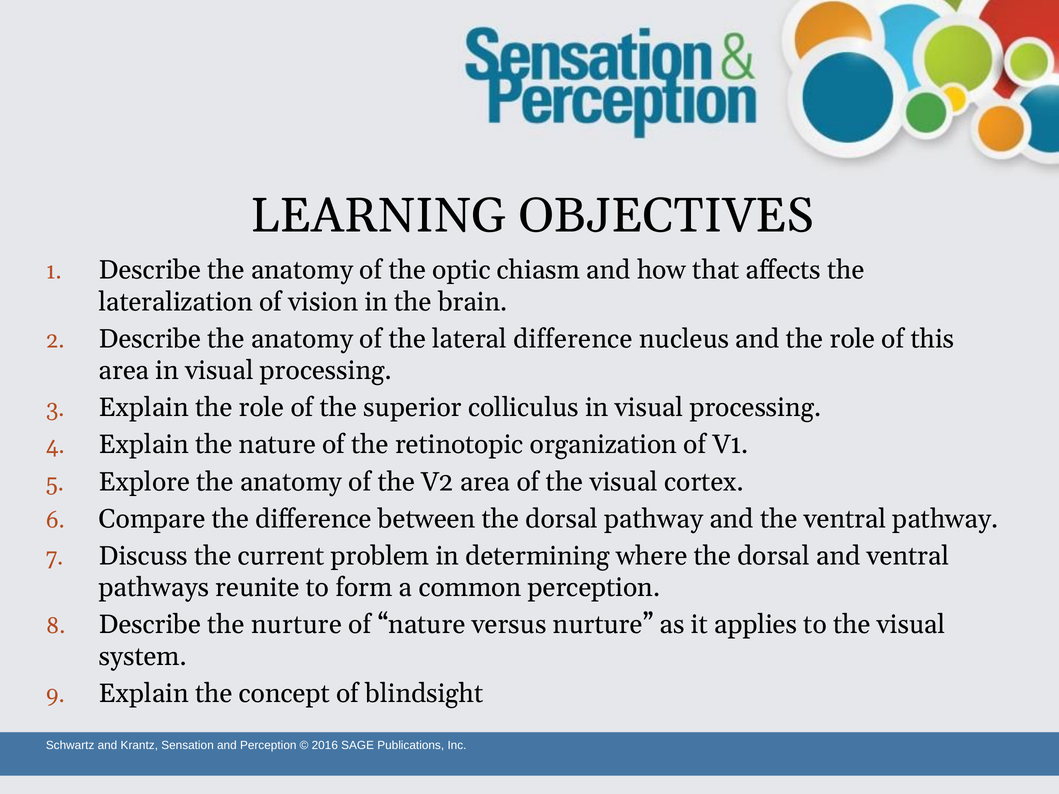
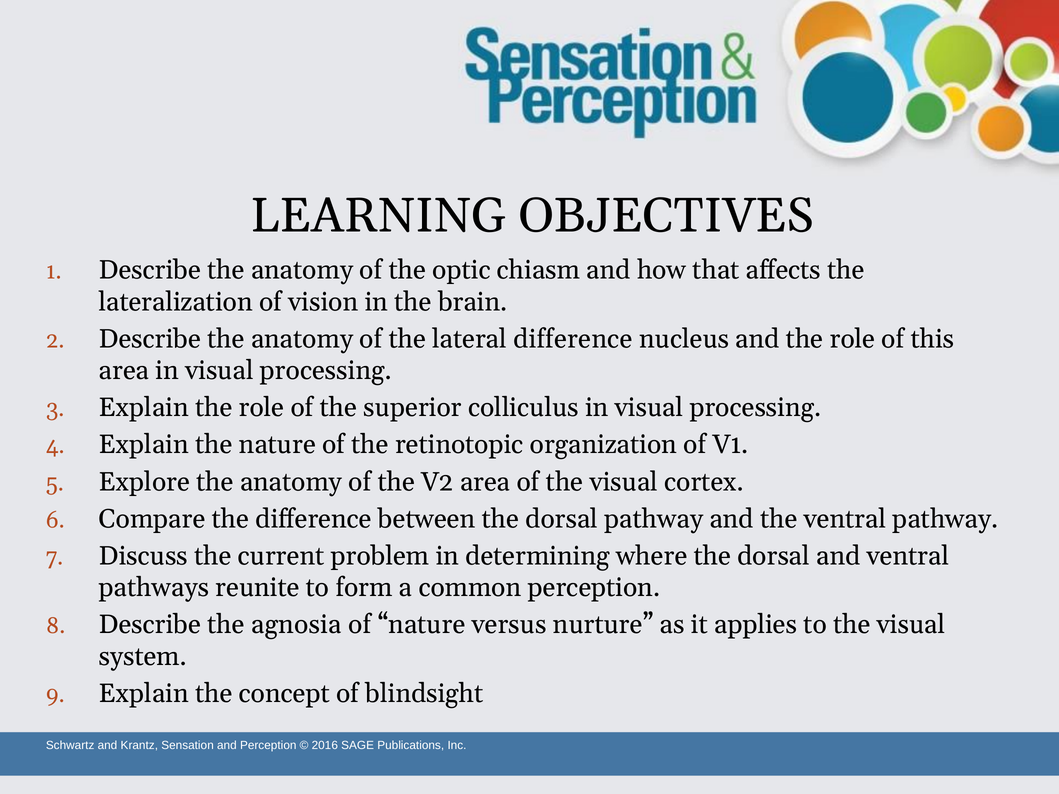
the nurture: nurture -> agnosia (296, 625)
